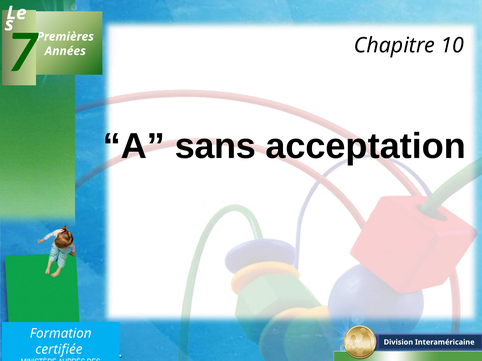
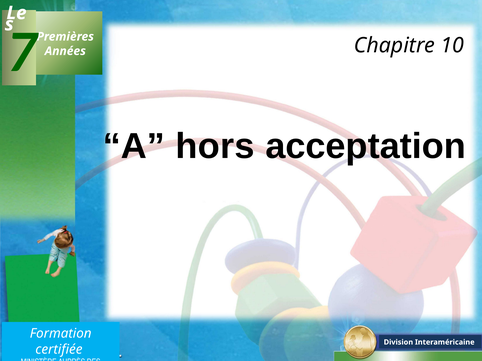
sans: sans -> hors (215, 147)
